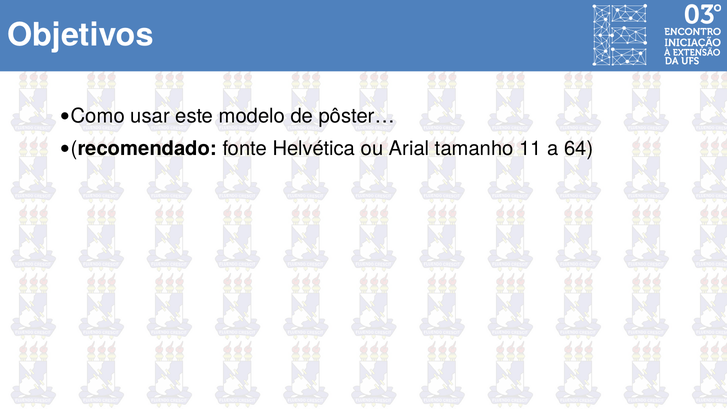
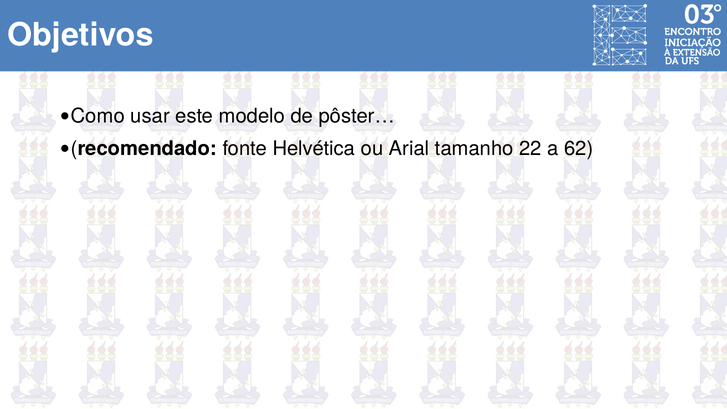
11: 11 -> 22 (530, 149)
64: 64 -> 62 (579, 149)
